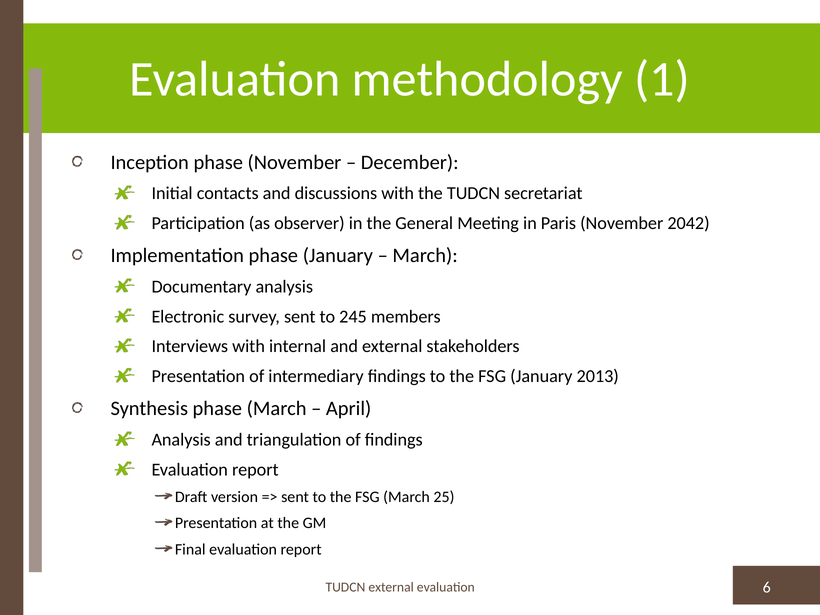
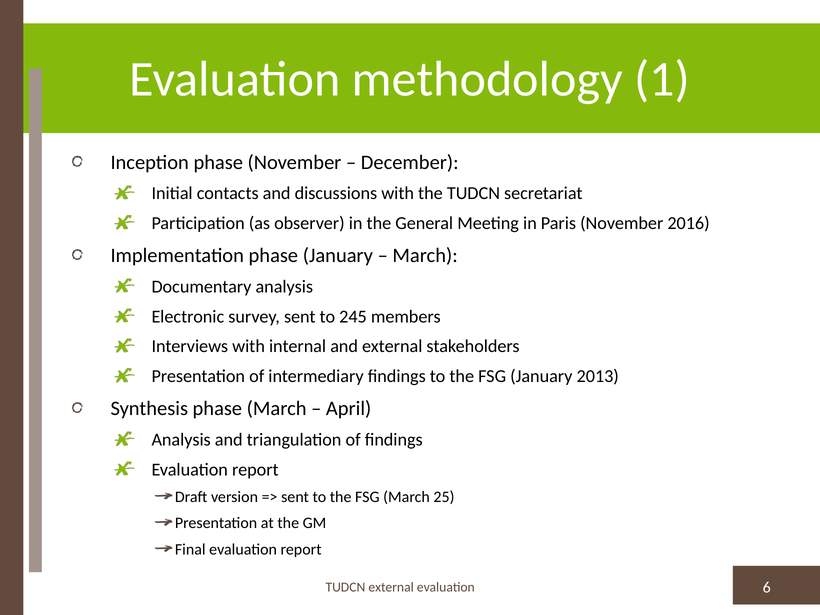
2042: 2042 -> 2016 (689, 223)
